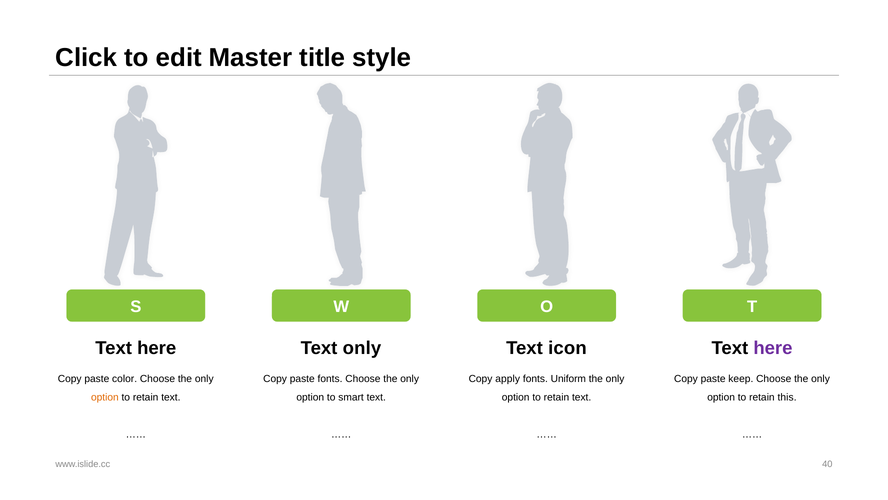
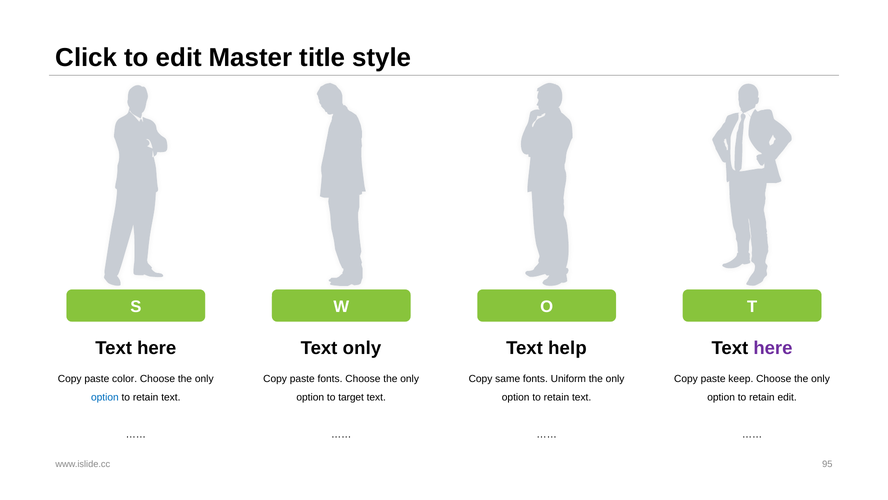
icon: icon -> help (567, 348)
apply: apply -> same (508, 379)
option colour: orange -> blue (105, 397)
smart: smart -> target (351, 397)
retain this: this -> edit (787, 397)
40: 40 -> 95 (827, 463)
